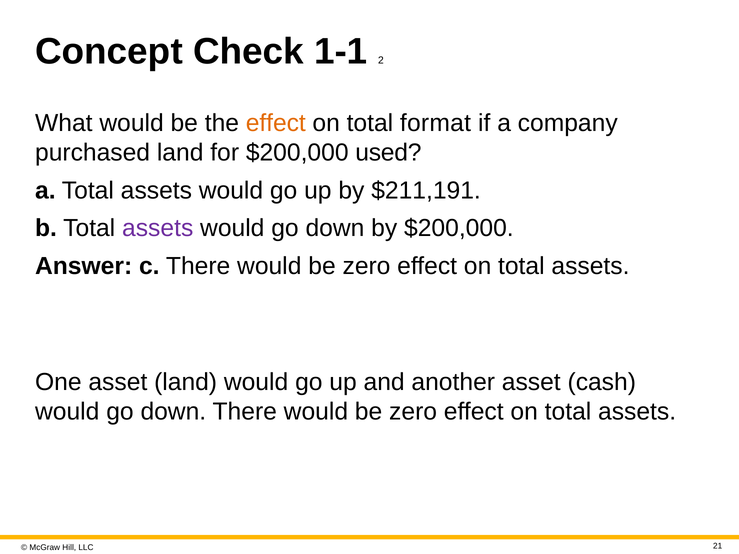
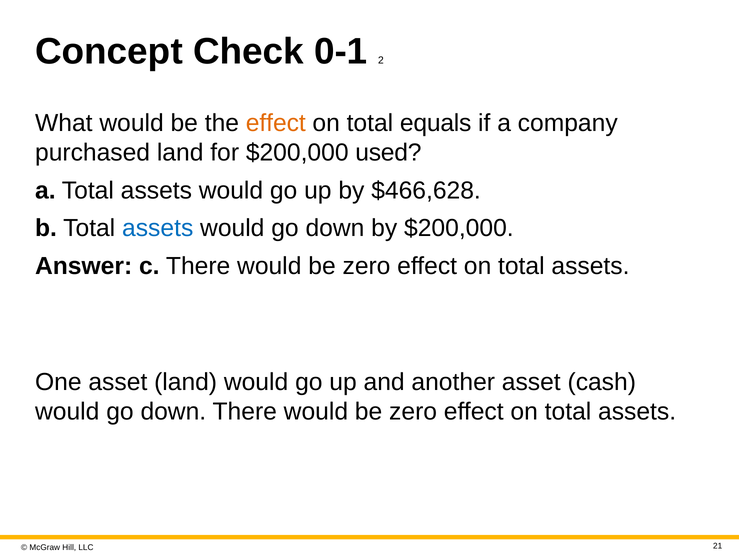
1-1: 1-1 -> 0-1 (341, 52)
format: format -> equals (436, 123)
$211,191: $211,191 -> $466,628 (426, 191)
assets colour: purple -> blue (158, 228)
